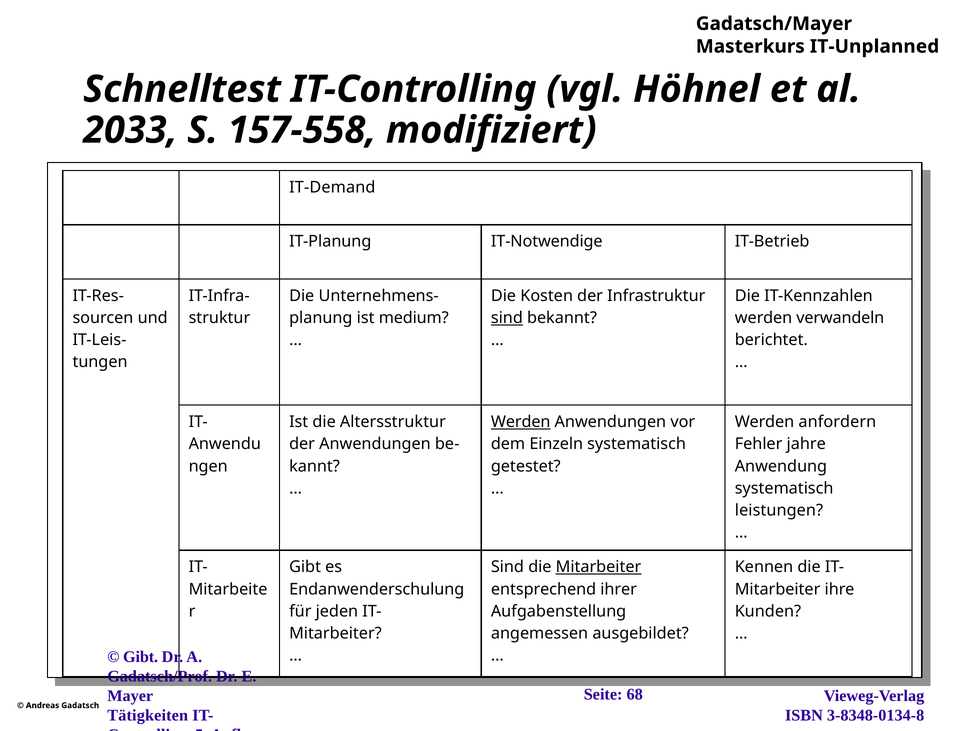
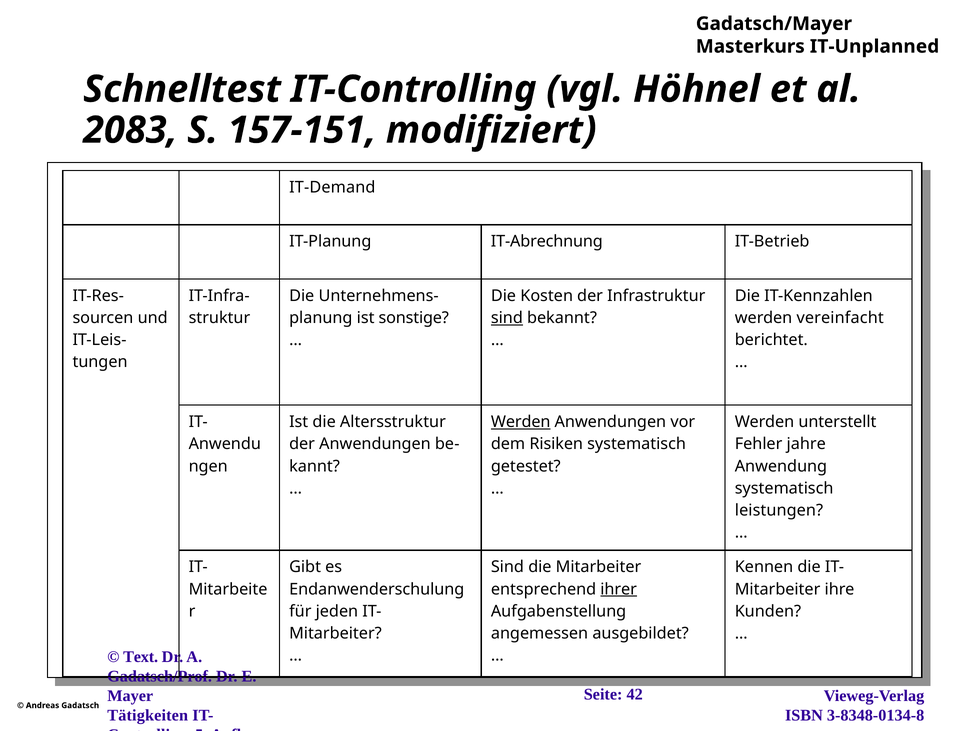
2033: 2033 -> 2083 (130, 130)
157-558: 157-558 -> 157-151 (302, 130)
IT-Notwendige: IT-Notwendige -> IT-Abrechnung (547, 242)
medium: medium -> sonstige (414, 318)
verwandeln: verwandeln -> vereinfacht (840, 318)
anfordern: anfordern -> unterstellt (837, 422)
Einzeln: Einzeln -> Risiken (556, 444)
Mitarbeiter underline: present -> none (598, 567)
ihrer underline: none -> present (619, 589)
Gibt: Gibt -> Text (141, 657)
68: 68 -> 42 (635, 695)
